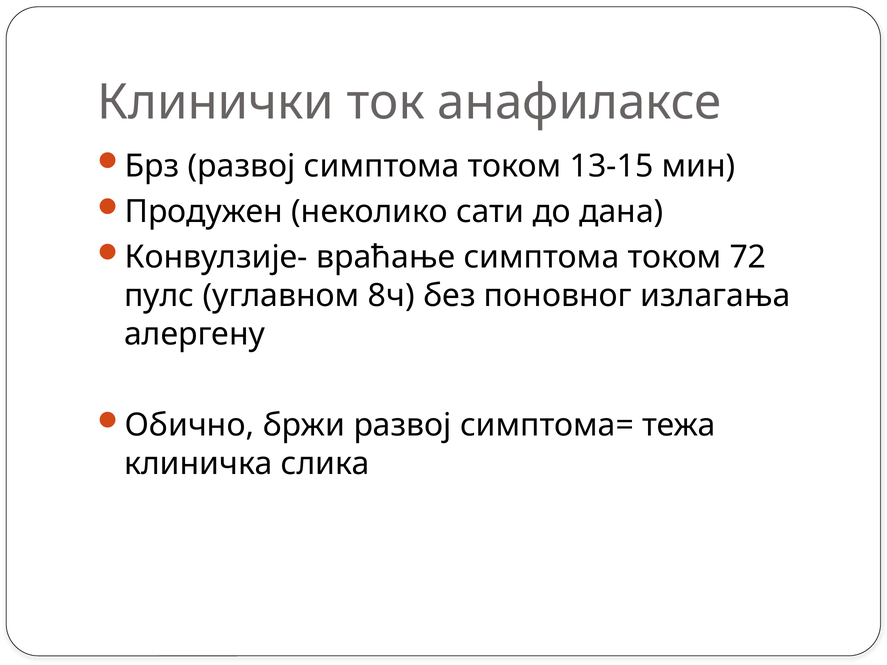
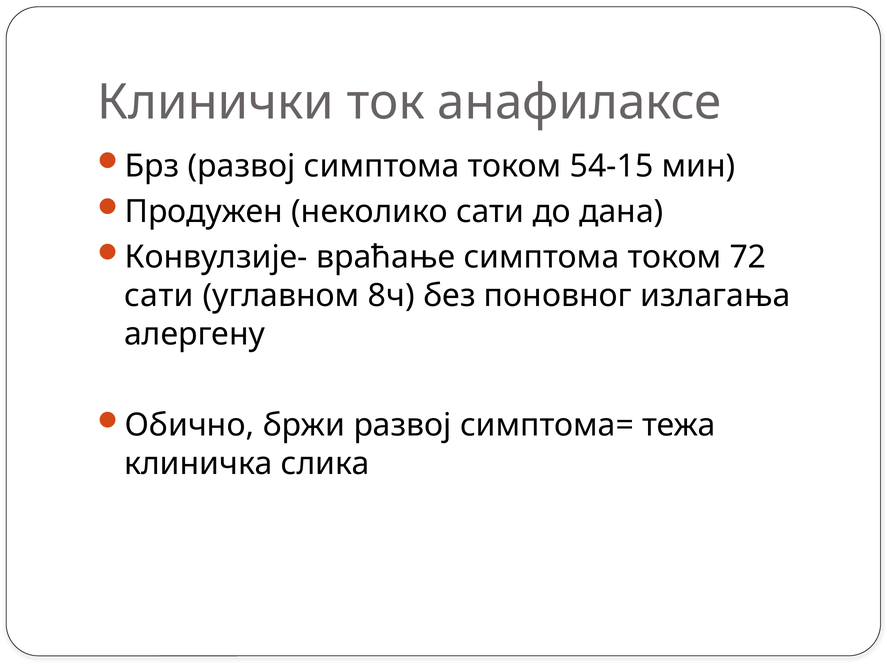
13-15: 13-15 -> 54-15 (612, 166)
пулс: пулс -> сати (159, 296)
